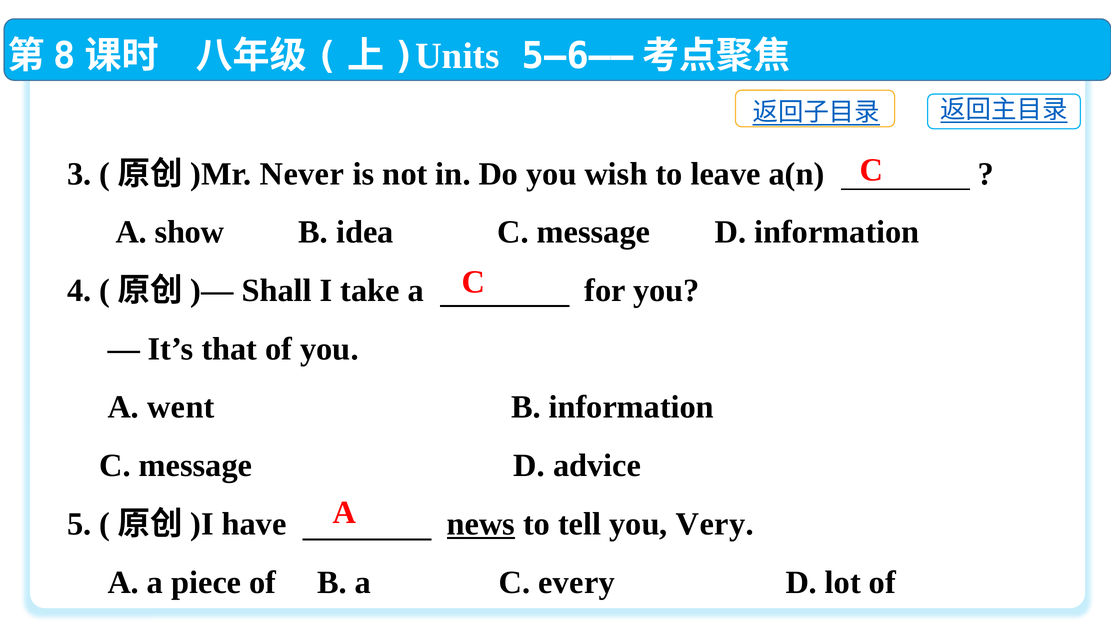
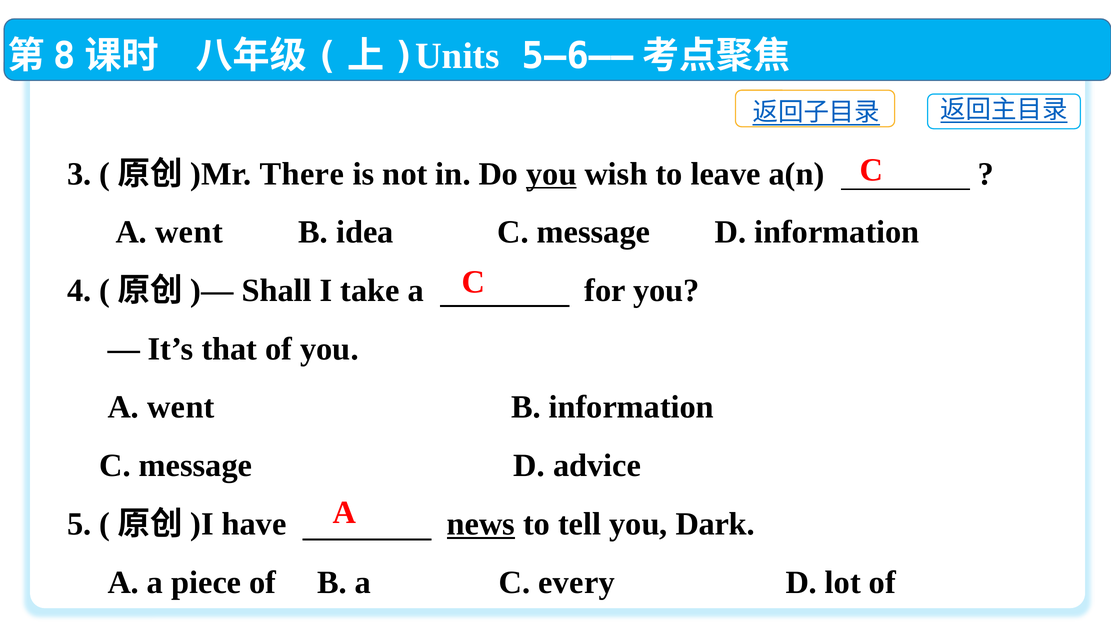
Never: Never -> There (302, 174)
you underline: none -> present (551, 174)
show: show -> went (189, 232)
Very: Very -> Dark (715, 524)
